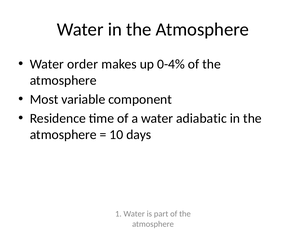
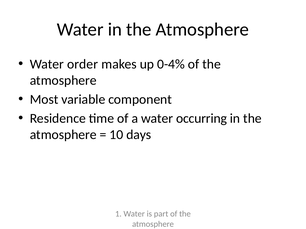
adiabatic: adiabatic -> occurring (201, 119)
